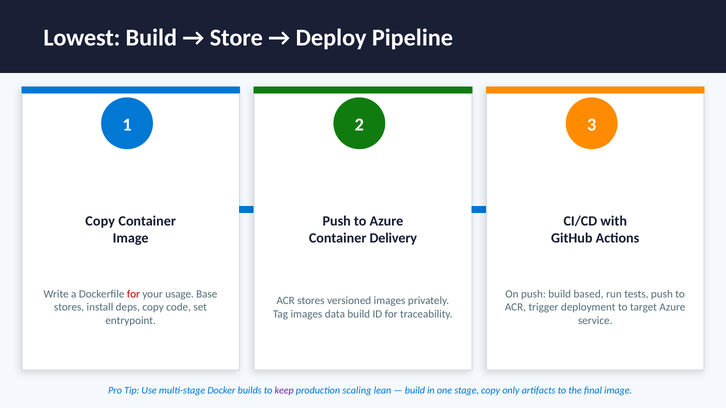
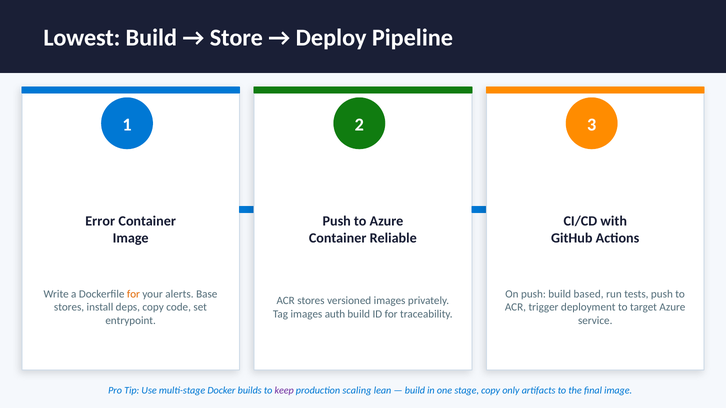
Copy: Copy -> Error (100, 221)
Delivery: Delivery -> Reliable (393, 238)
for colour: red -> orange (133, 294)
usage: usage -> alerts (179, 294)
data: data -> auth (335, 314)
